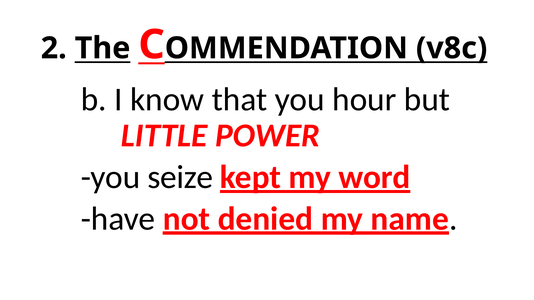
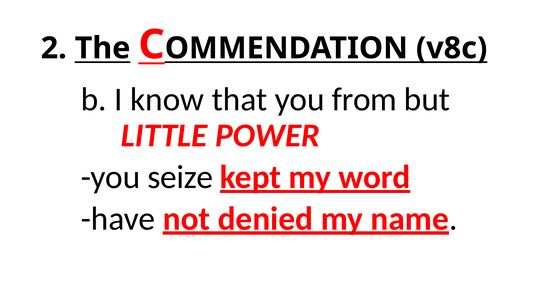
hour: hour -> from (364, 100)
